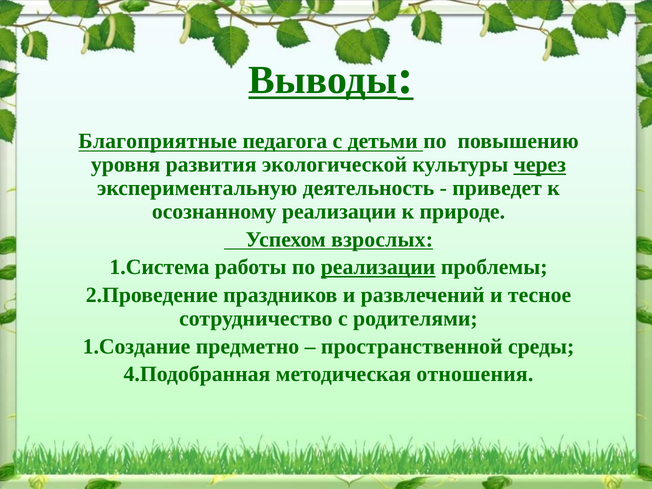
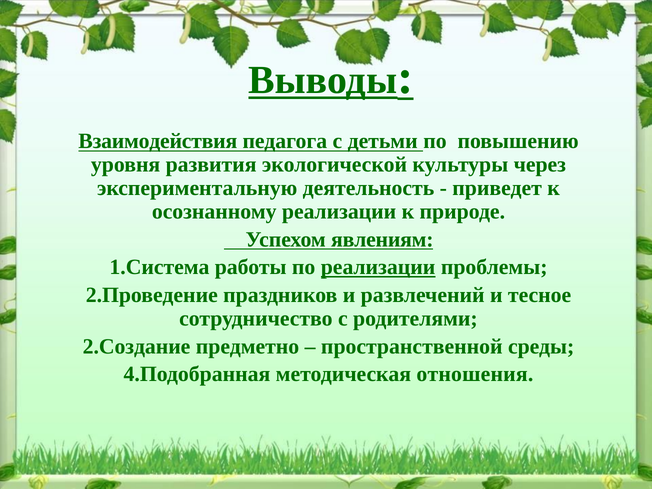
Благоприятные: Благоприятные -> Взаимодействия (158, 141)
через underline: present -> none (540, 165)
взрослых: взрослых -> явлениям (382, 240)
1.Создание: 1.Создание -> 2.Создание (137, 346)
